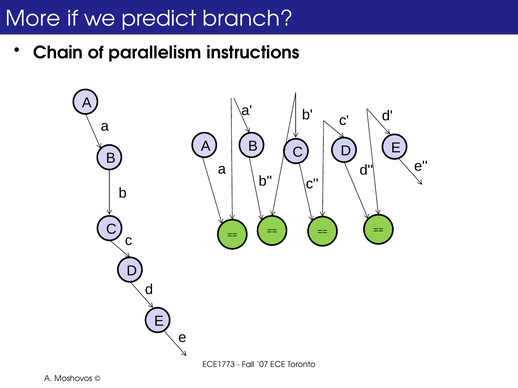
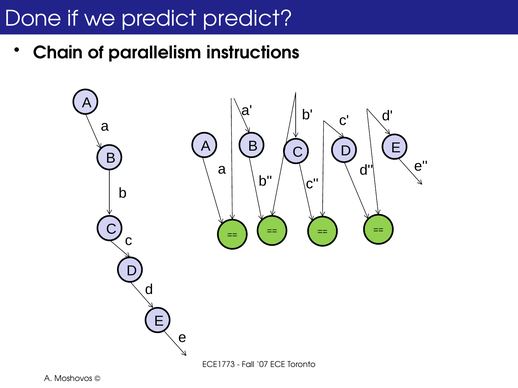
More: More -> Done (33, 19)
predict branch: branch -> predict (248, 19)
